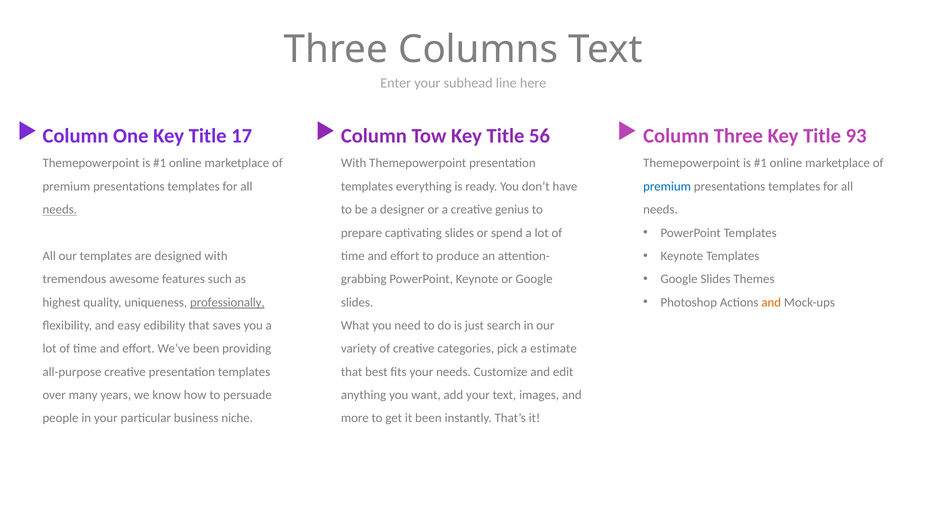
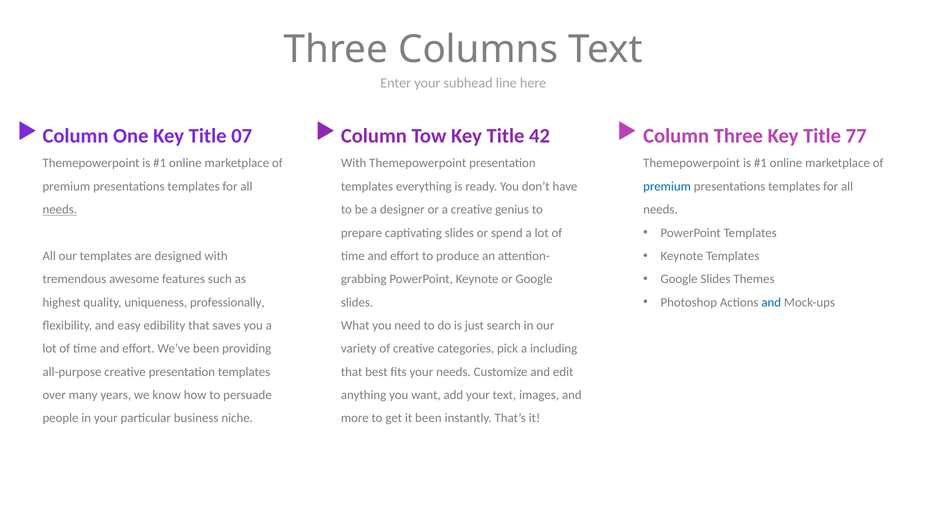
17: 17 -> 07 (242, 136)
56: 56 -> 42 (540, 136)
93: 93 -> 77 (856, 136)
and colour: orange -> blue (771, 302)
professionally underline: present -> none (227, 302)
estimate: estimate -> including (554, 349)
